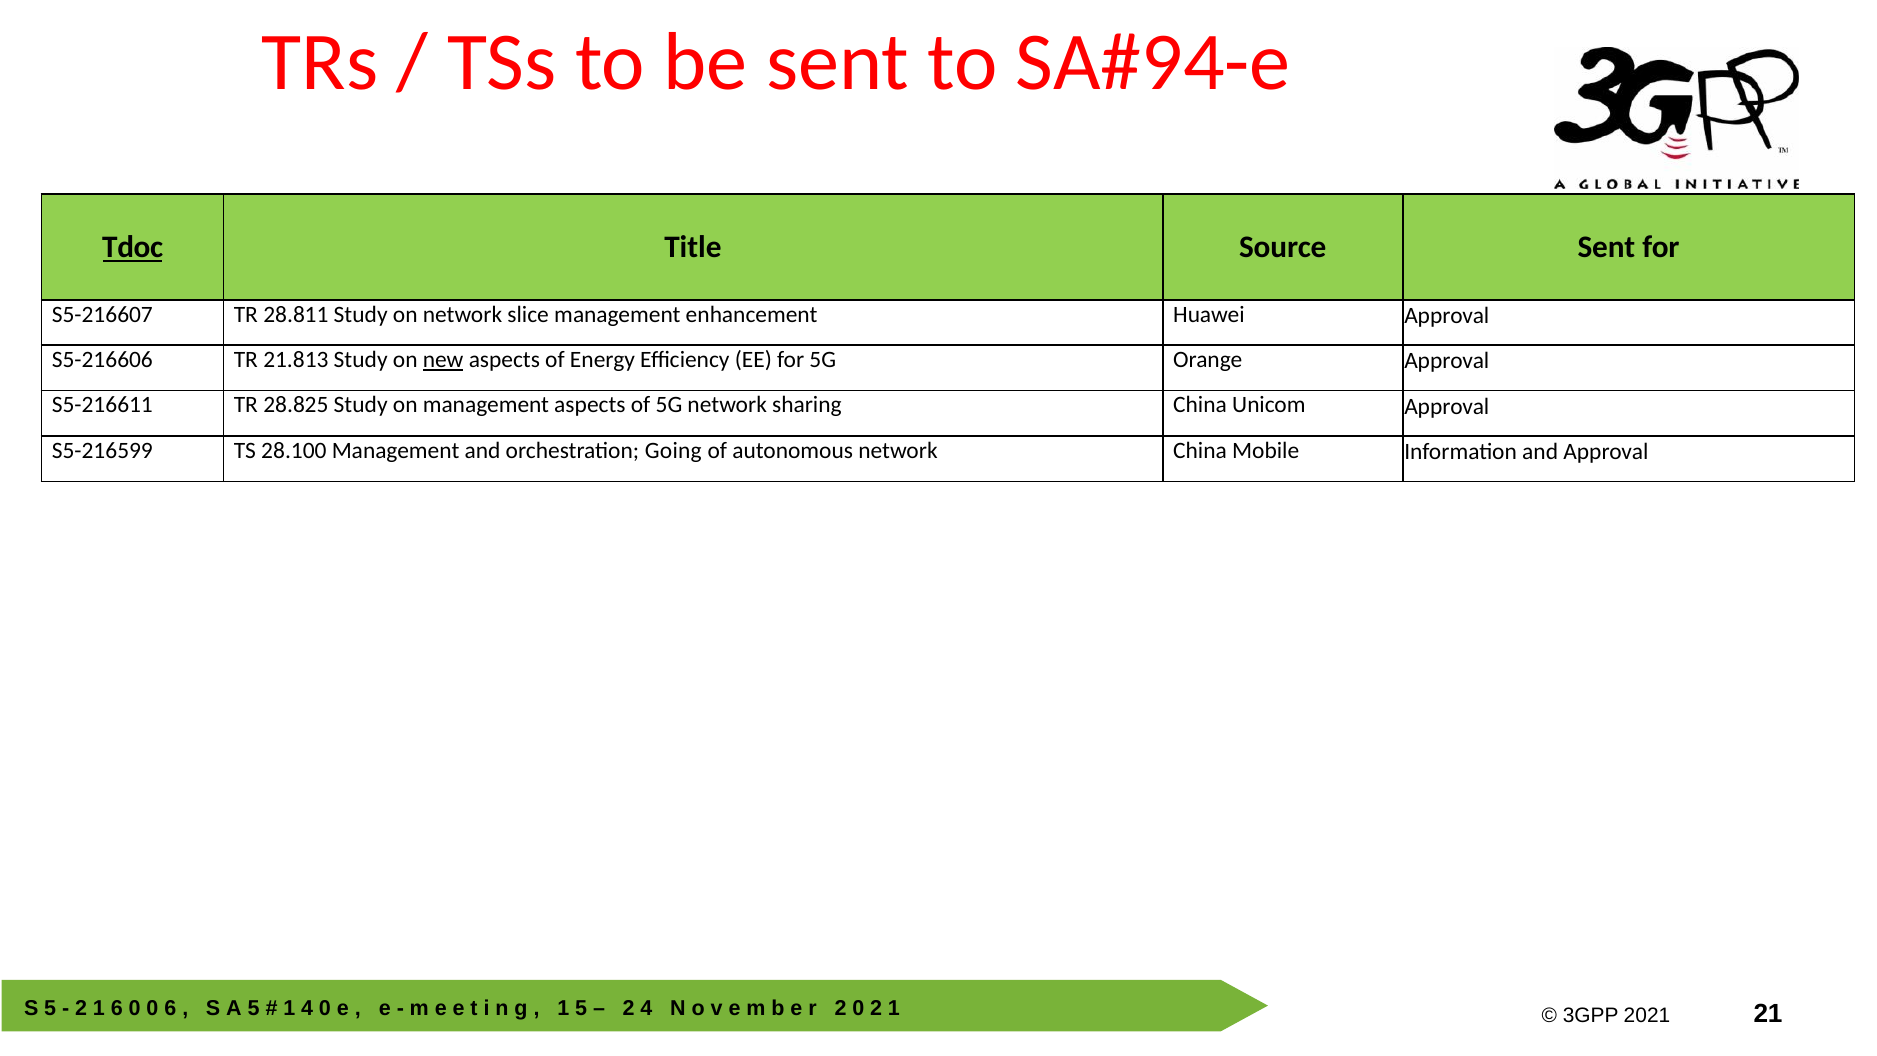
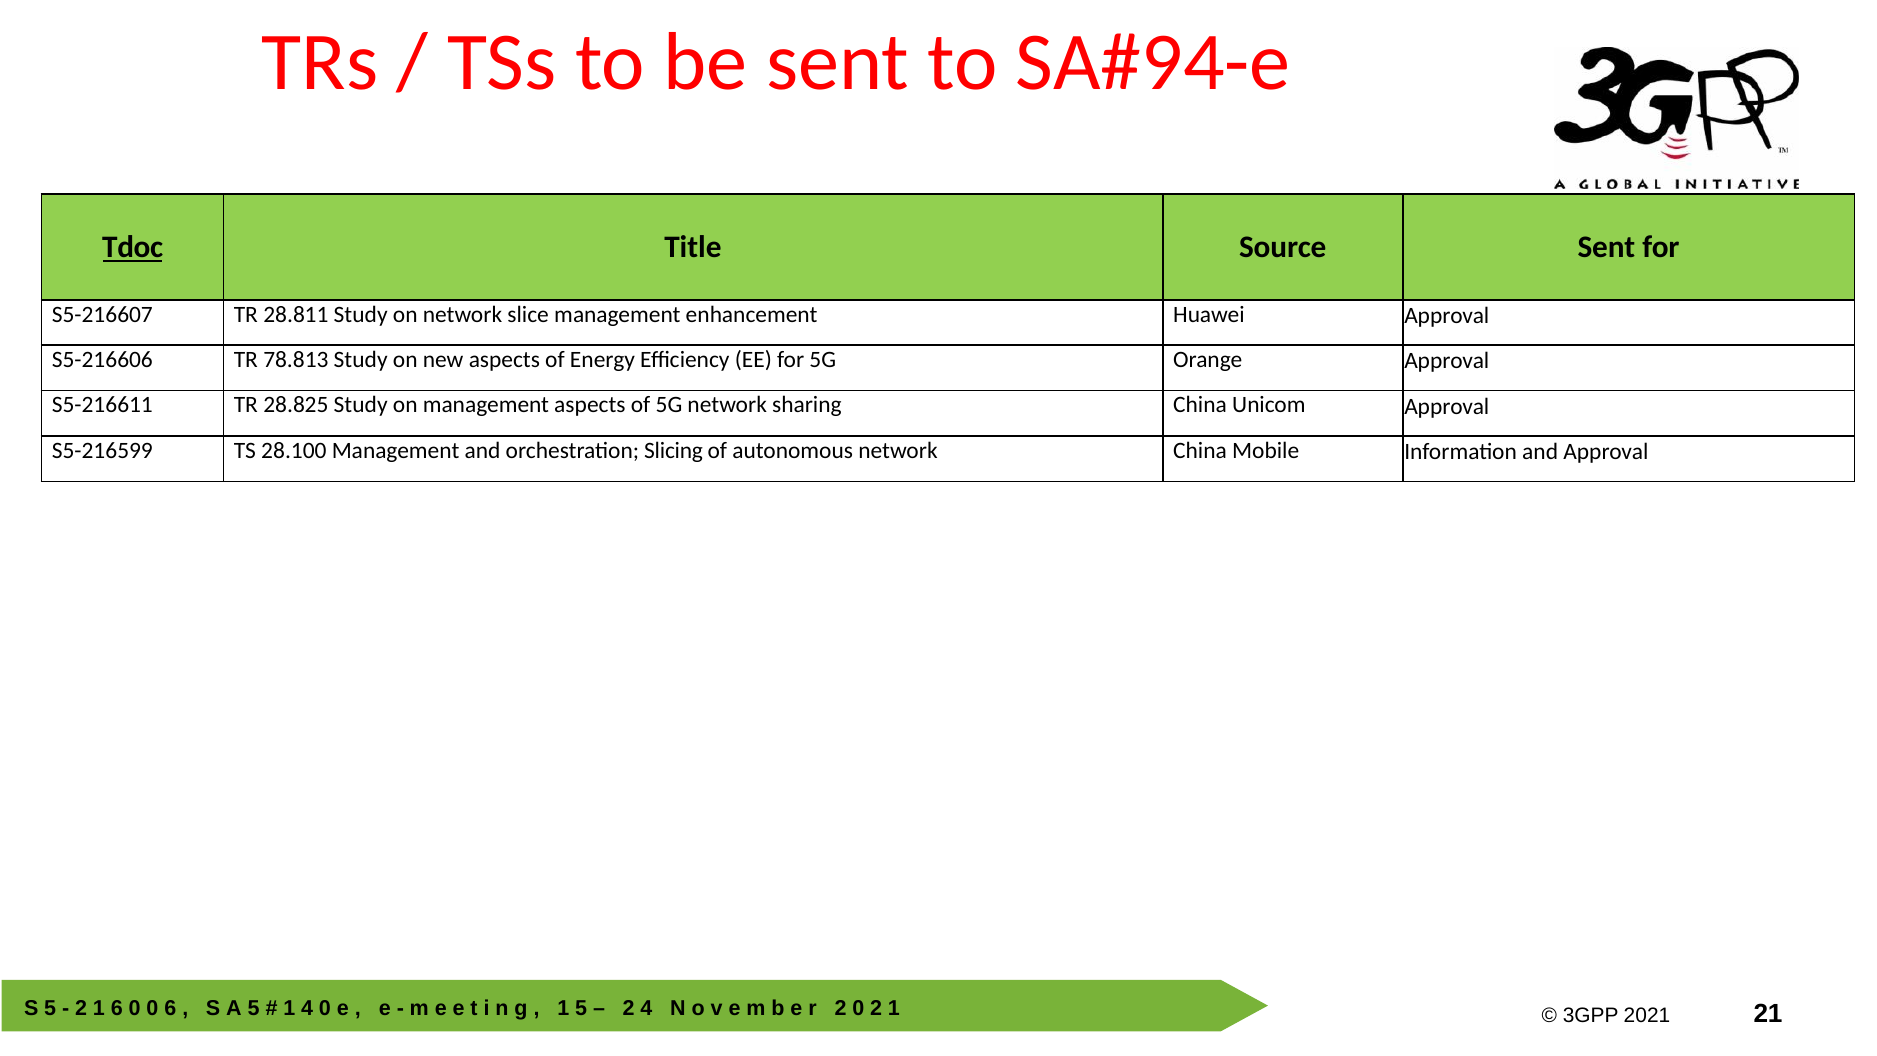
21.813: 21.813 -> 78.813 (296, 360)
new underline: present -> none (443, 360)
Going: Going -> Slicing (674, 450)
